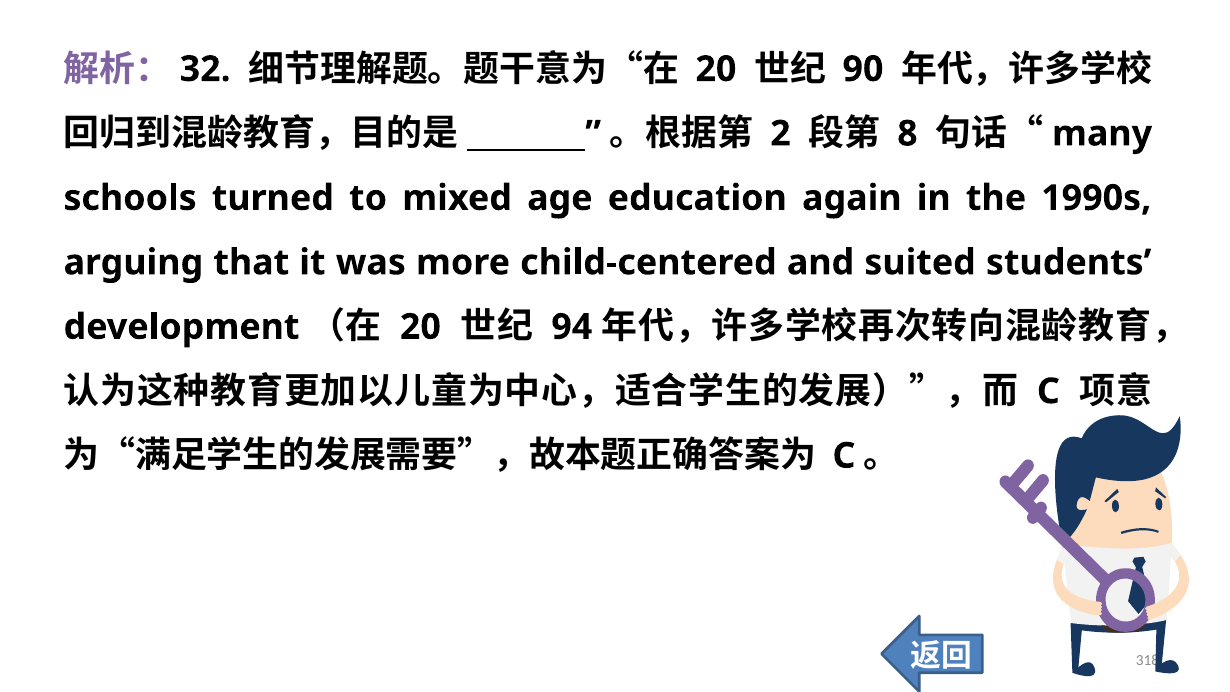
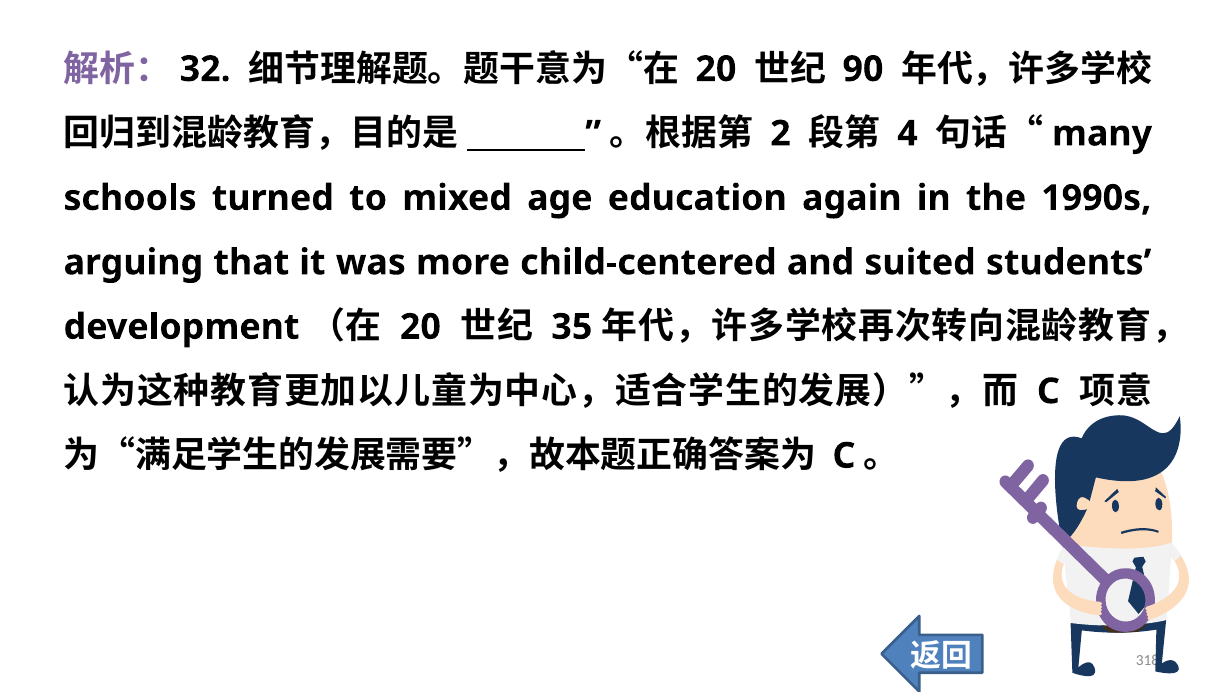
8: 8 -> 4 (907, 134)
94: 94 -> 35 (572, 327)
